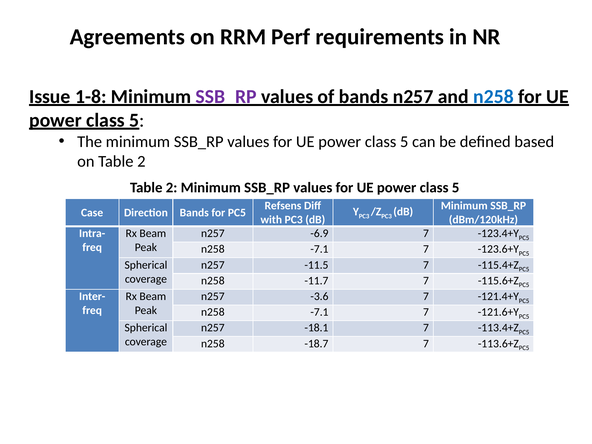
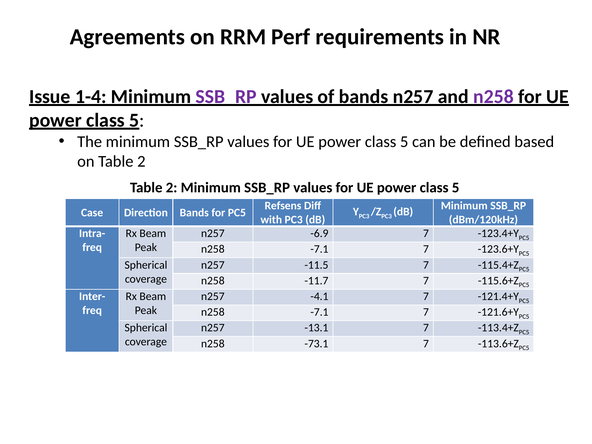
1-8: 1-8 -> 1-4 (91, 97)
n258 colour: blue -> purple (493, 97)
-3.6: -3.6 -> -4.1 (319, 296)
-18.1: -18.1 -> -13.1 (316, 328)
-18.7: -18.7 -> -73.1 (316, 344)
